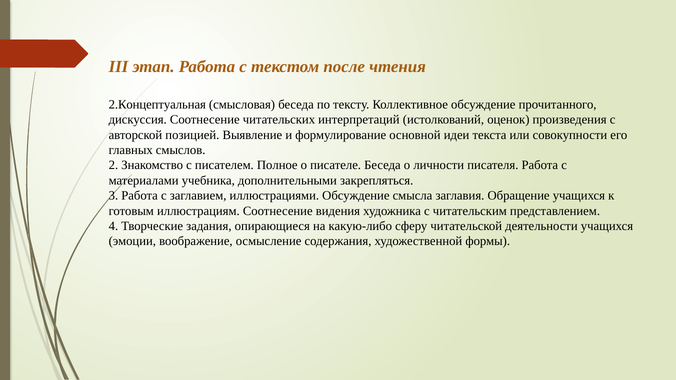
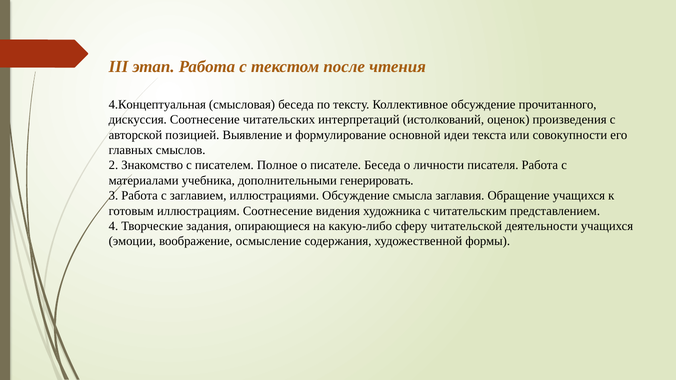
2.Концептуальная: 2.Концептуальная -> 4.Концептуальная (157, 105)
закрепляться: закрепляться -> генерировать (377, 181)
